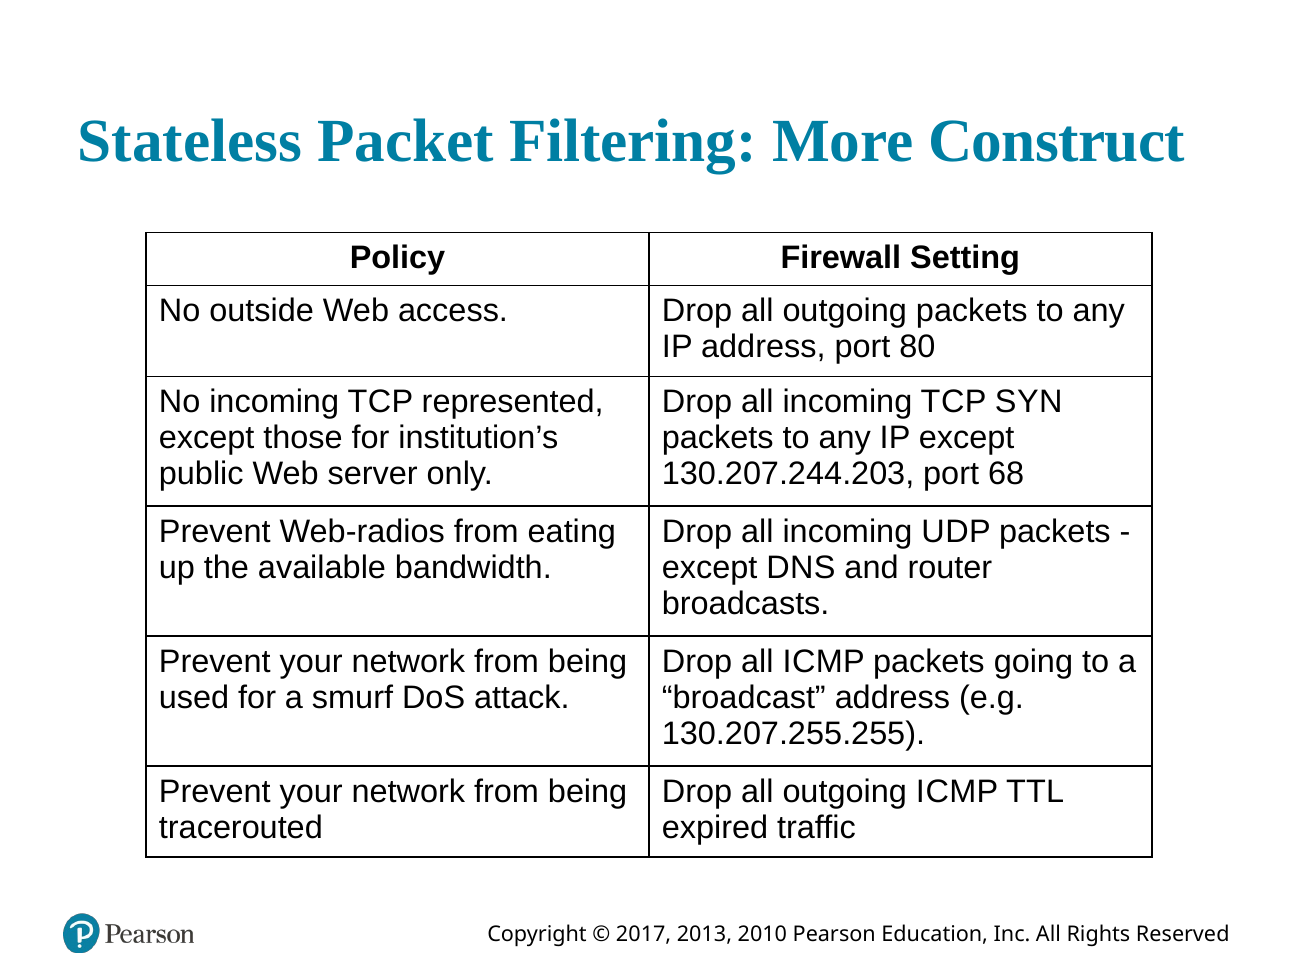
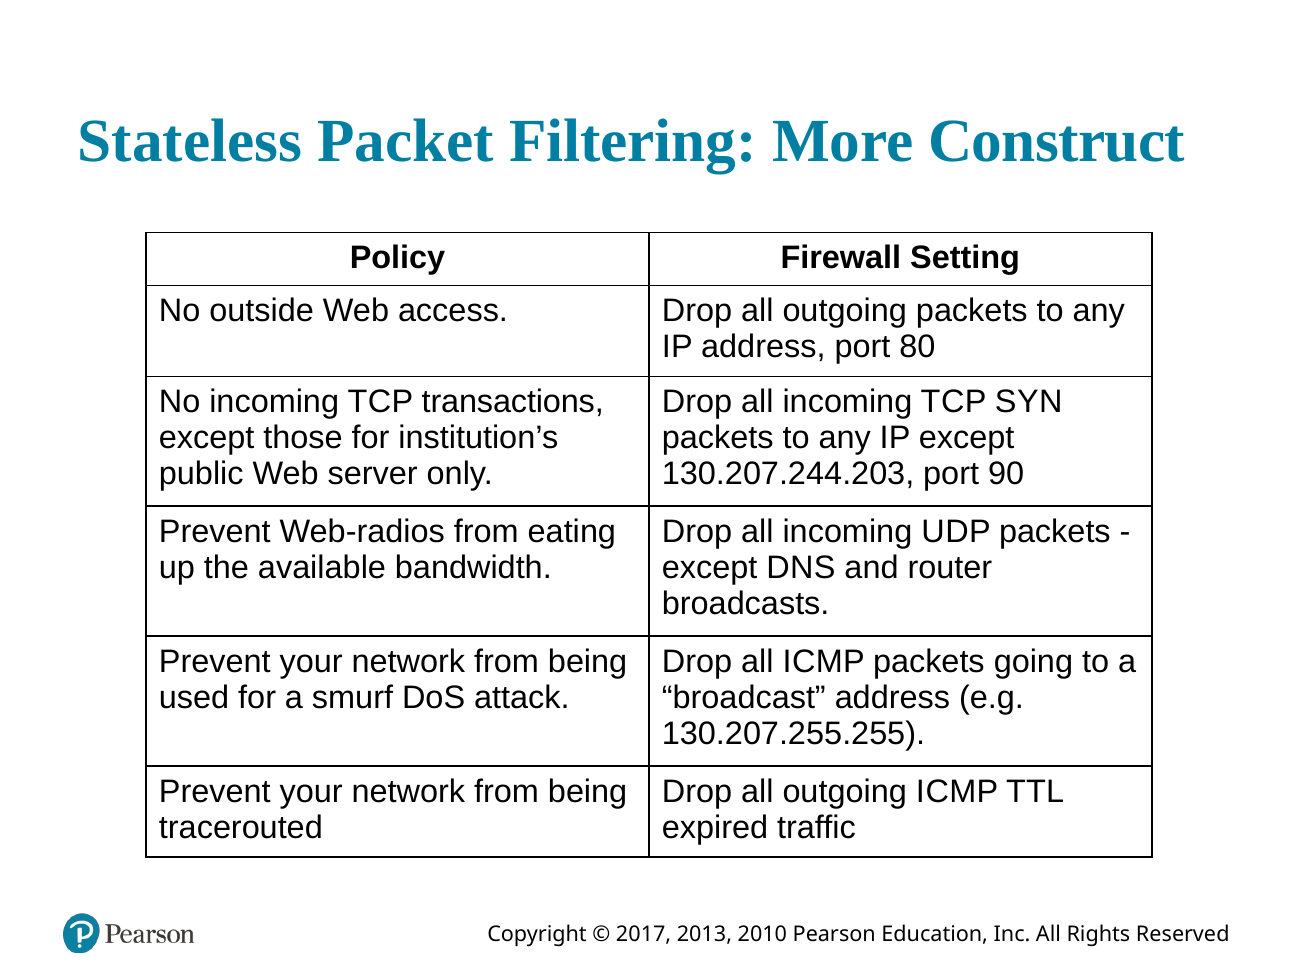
represented: represented -> transactions (513, 401)
68: 68 -> 90 (1006, 474)
